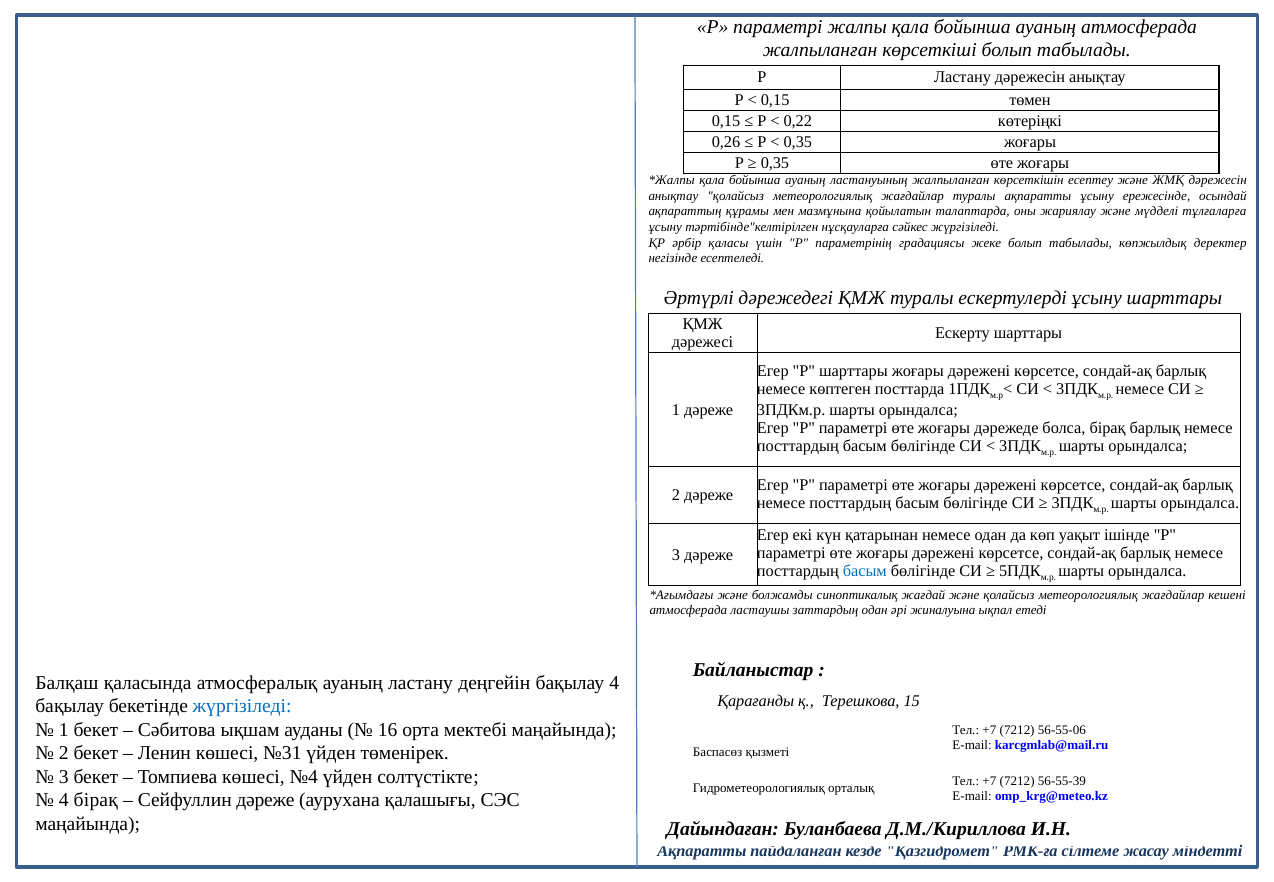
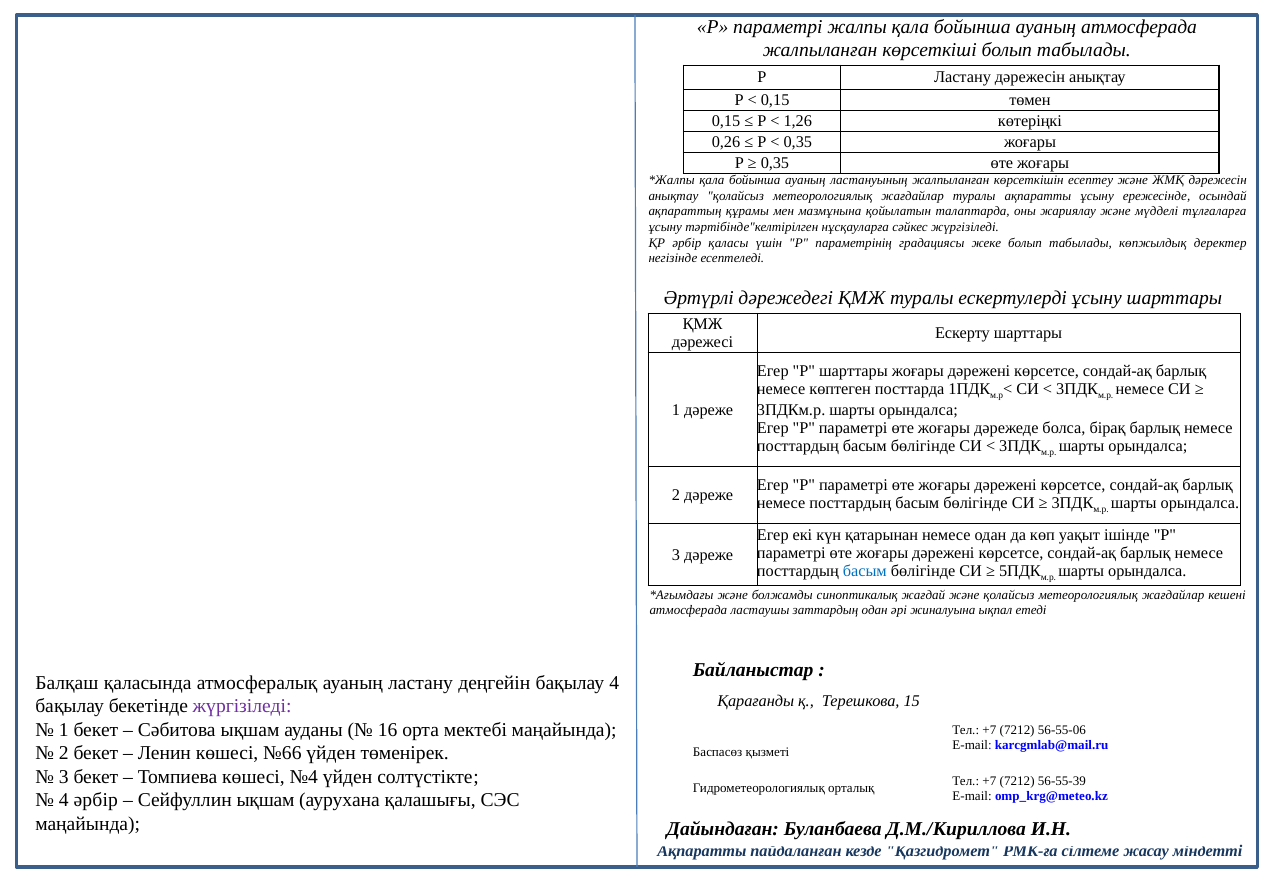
0,22: 0,22 -> 1,26 (798, 122)
жүргізіледі colour: blue -> purple (242, 706)
№31: №31 -> №66 (282, 753)
4 бірақ: бірақ -> әрбір (96, 800)
Сейфуллин дәреже: дәреже -> ықшам (266, 800)
